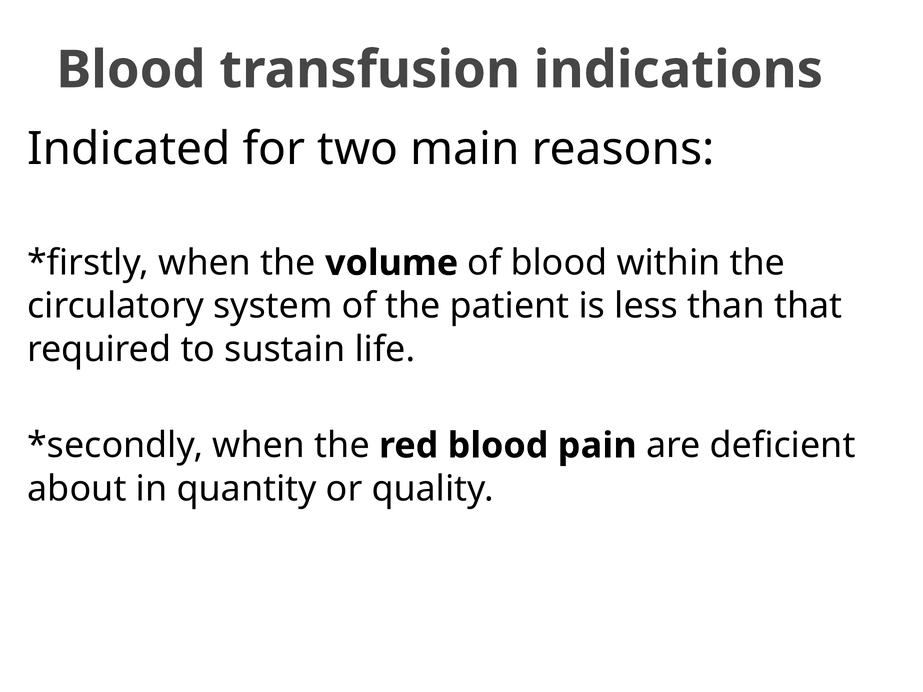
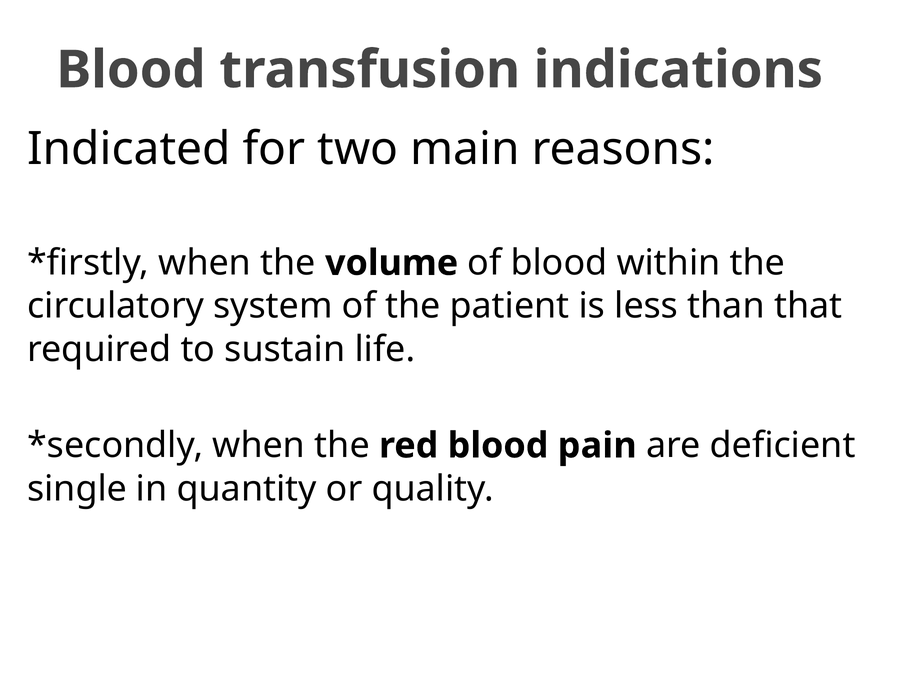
about: about -> single (77, 489)
